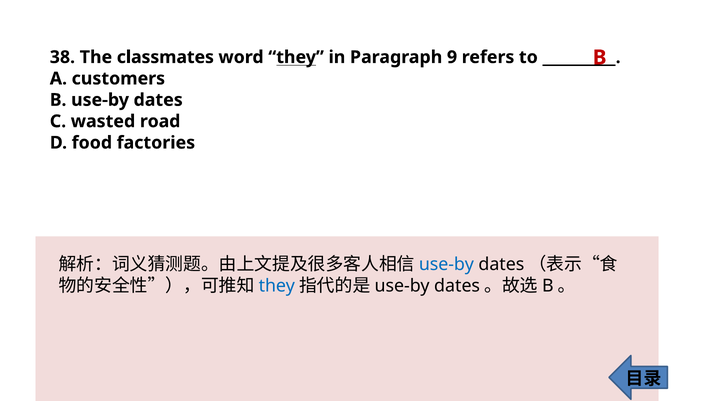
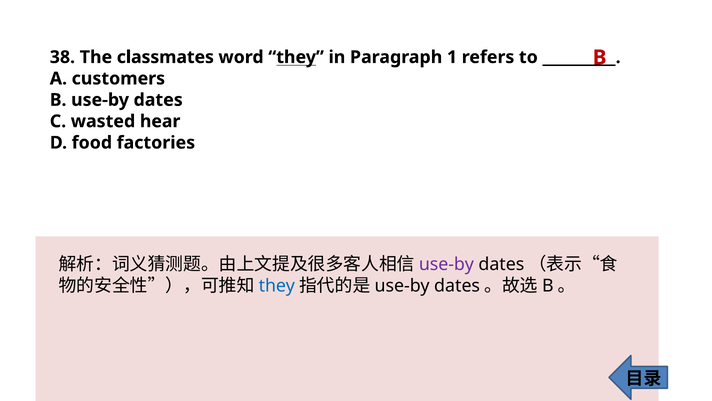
9: 9 -> 1 (452, 57)
road: road -> hear (160, 121)
use-by colour: blue -> purple (446, 264)
